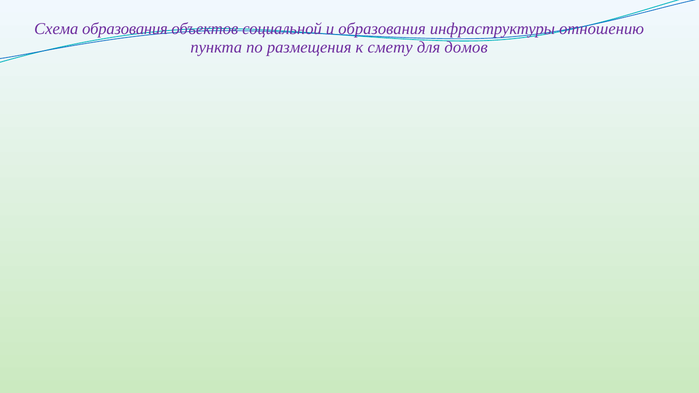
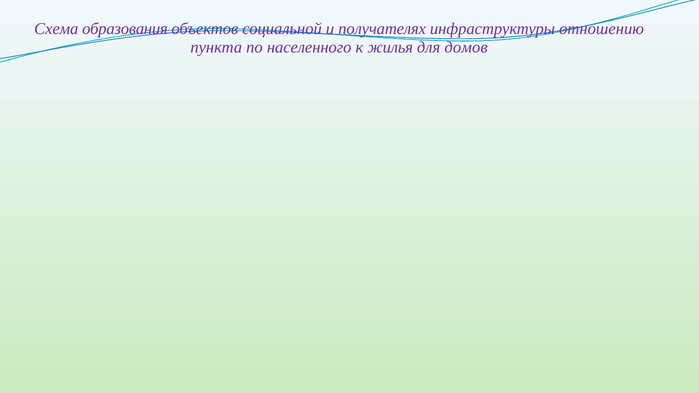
и образования: образования -> получателях (382, 29)
размещения: размещения -> населенного (309, 47)
смету: смету -> жилья (390, 47)
